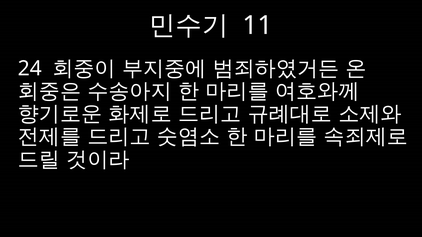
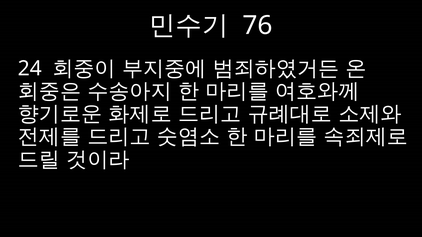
11: 11 -> 76 (258, 25)
